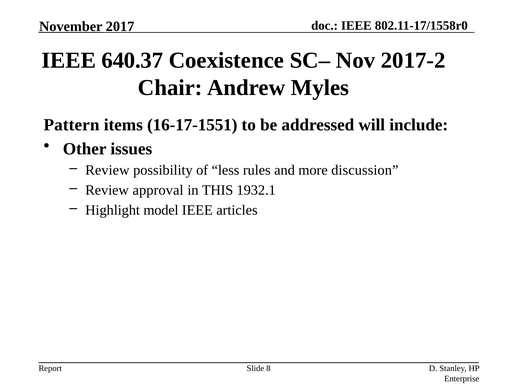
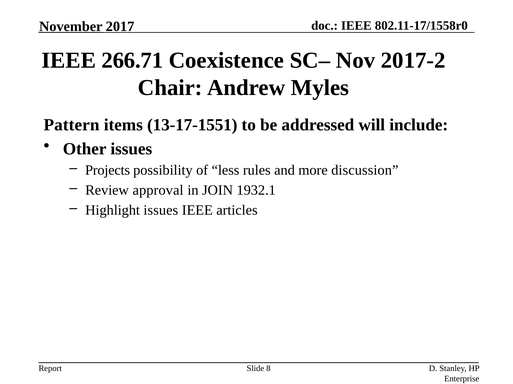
640.37: 640.37 -> 266.71 (132, 61)
16-17-1551: 16-17-1551 -> 13-17-1551 (192, 125)
Review: Review -> Projects (108, 171)
THIS: THIS -> JOIN (218, 191)
Highlight model: model -> issues (161, 210)
